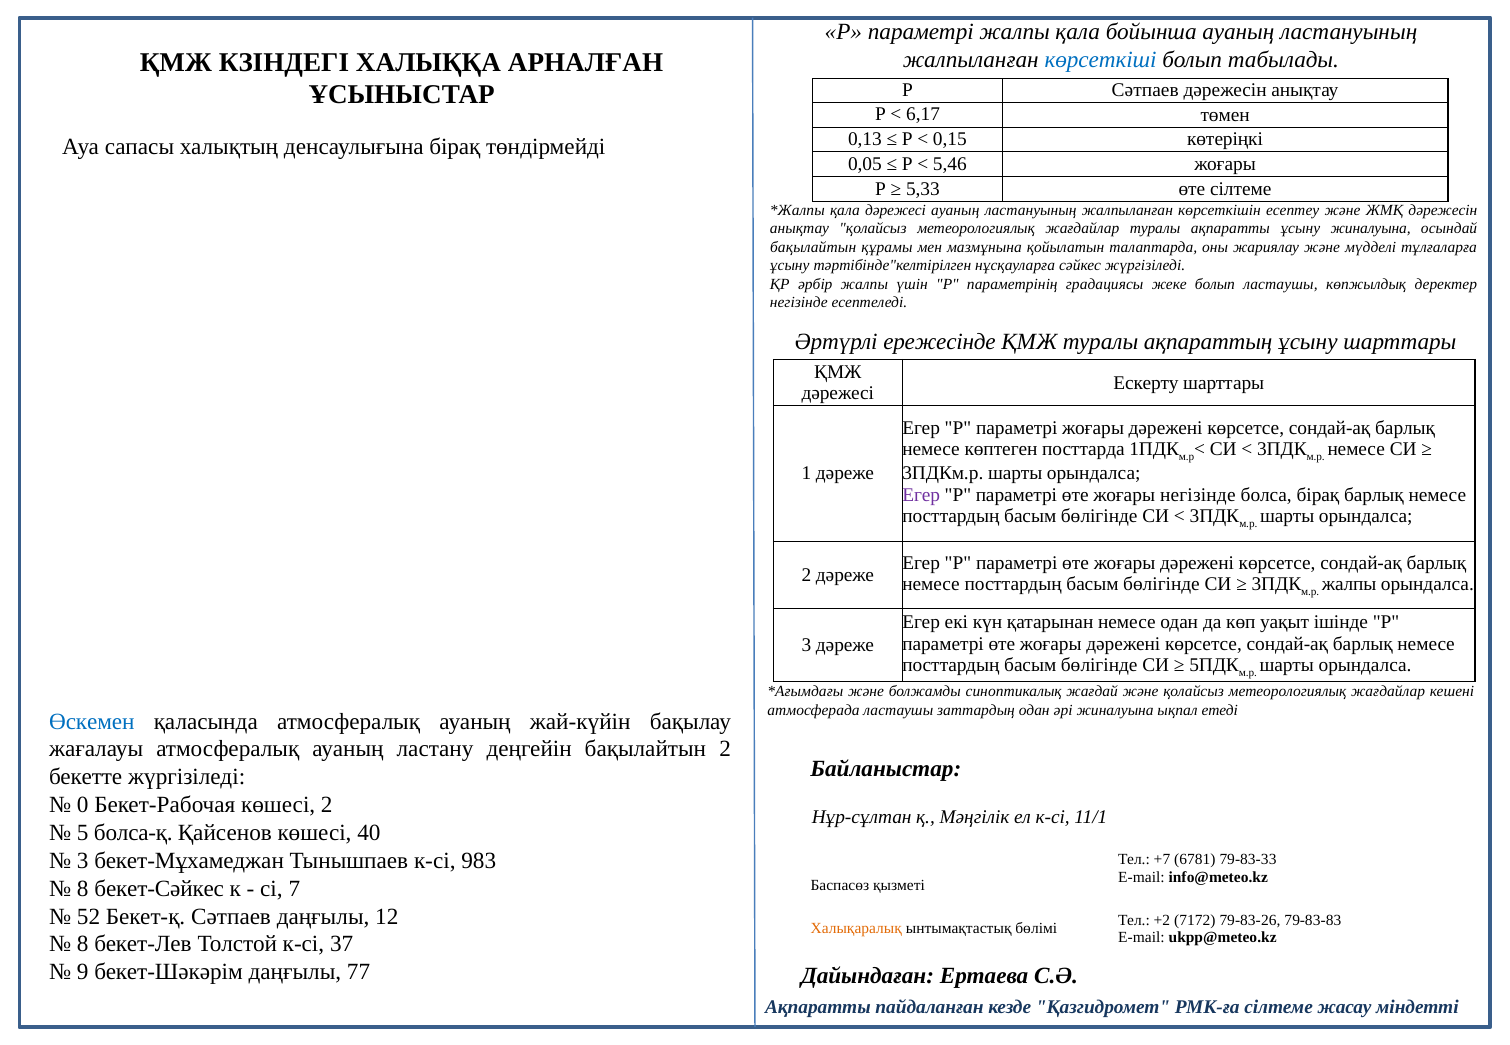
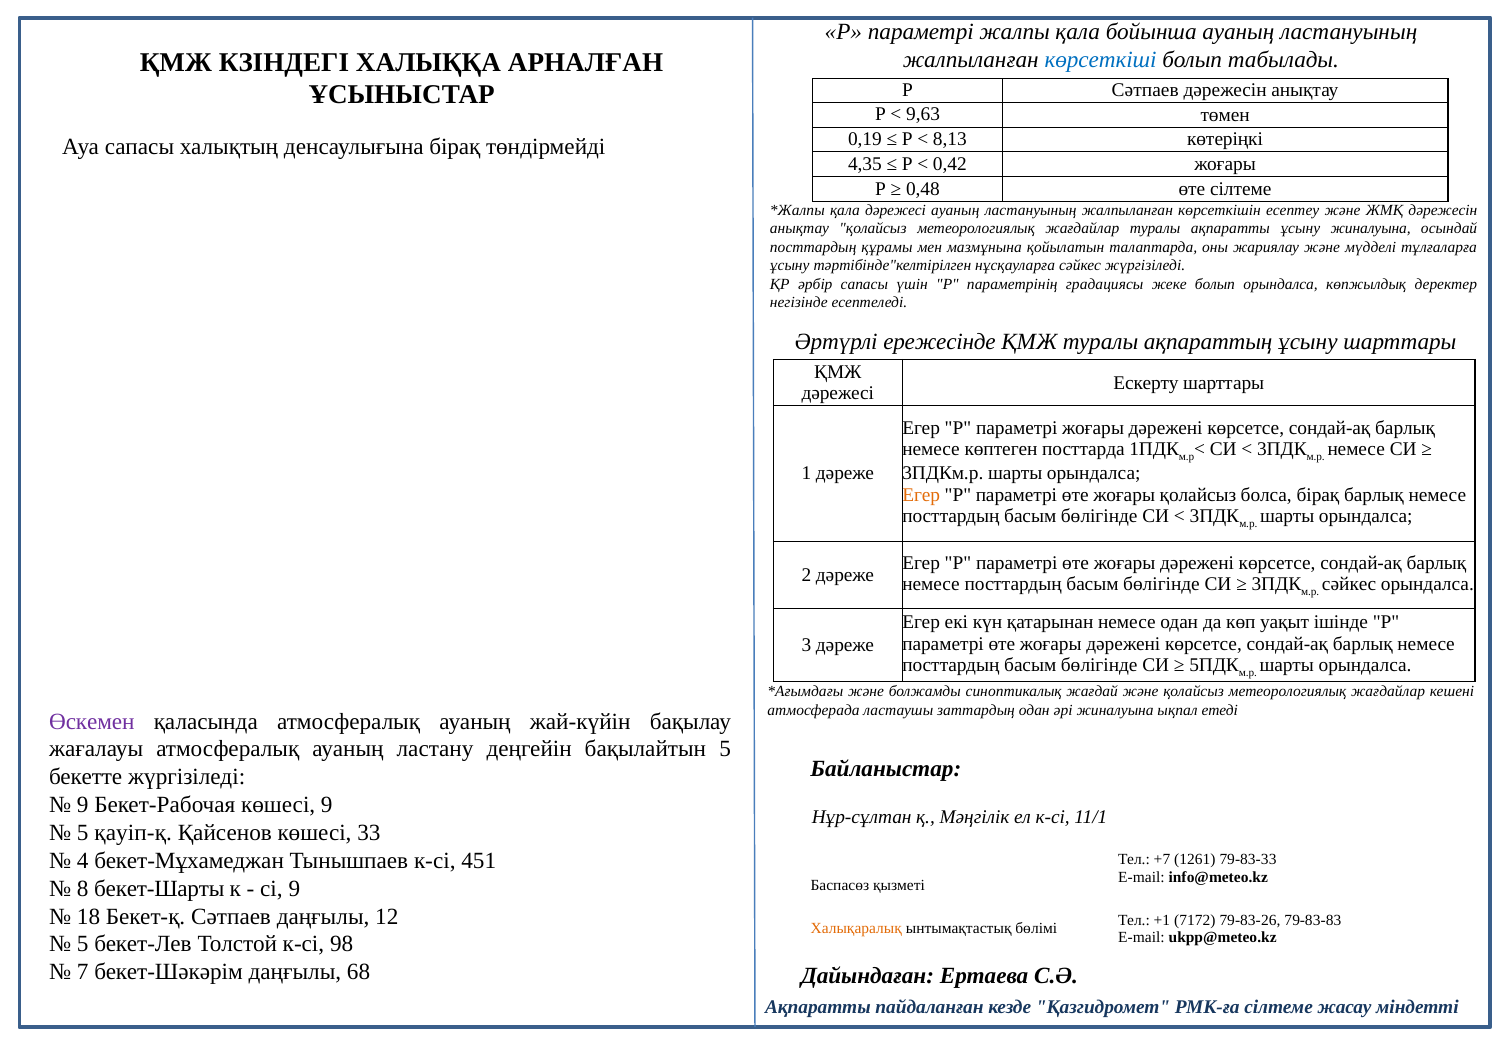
6,17: 6,17 -> 9,63 (923, 114)
0,13: 0,13 -> 0,19 (865, 139)
0,15: 0,15 -> 8,13 (950, 139)
0,05: 0,05 -> 4,35 (865, 164)
5,46: 5,46 -> 0,42 (950, 164)
5,33: 5,33 -> 0,48 (923, 189)
бақылайтын: бақылайтын -> посттардың (813, 247)
әрбір жалпы: жалпы -> сапасы (864, 284)
болып ластаушы: ластаушы -> орындалса (1281, 284)
Егер colour: purple -> orange (921, 495)
жоғары негізінде: негізінде -> қолайсыз (1198, 495)
жалпы: жалпы -> сәйкес (1349, 584)
Өскемен colour: blue -> purple (92, 722)
бақылайтын 2: 2 -> 5 (725, 750)
0: 0 -> 9 (83, 805)
көшесі 2: 2 -> 9 (327, 805)
болса-қ: болса-қ -> қауіп-қ (133, 833)
40: 40 -> 33 (369, 833)
3: 3 -> 4 (83, 861)
983: 983 -> 451 (479, 861)
6781: 6781 -> 1261 (1195, 860)
бекет-Сәйкес: бекет-Сәйкес -> бекет-Шарты (159, 889)
сі 7: 7 -> 9 (294, 889)
52: 52 -> 18 (89, 917)
+2: +2 -> +1 (1162, 921)
8: 8 -> 5 (83, 945)
37: 37 -> 98 (342, 945)
9: 9 -> 7 (83, 973)
77: 77 -> 68 (359, 973)
